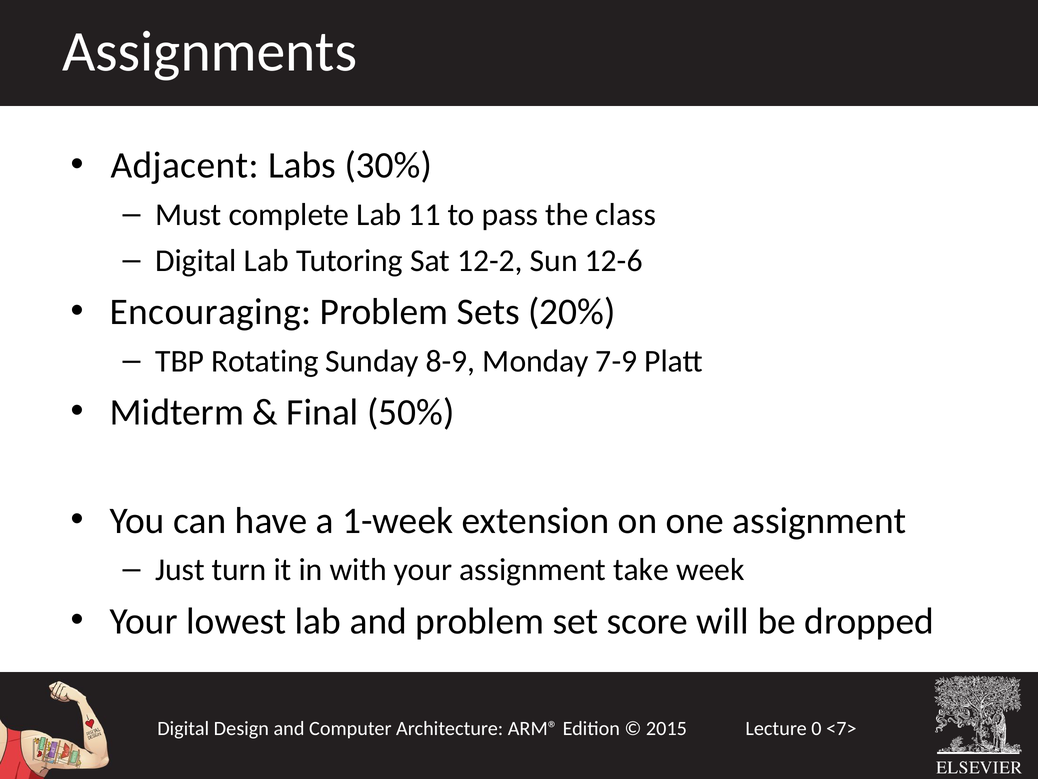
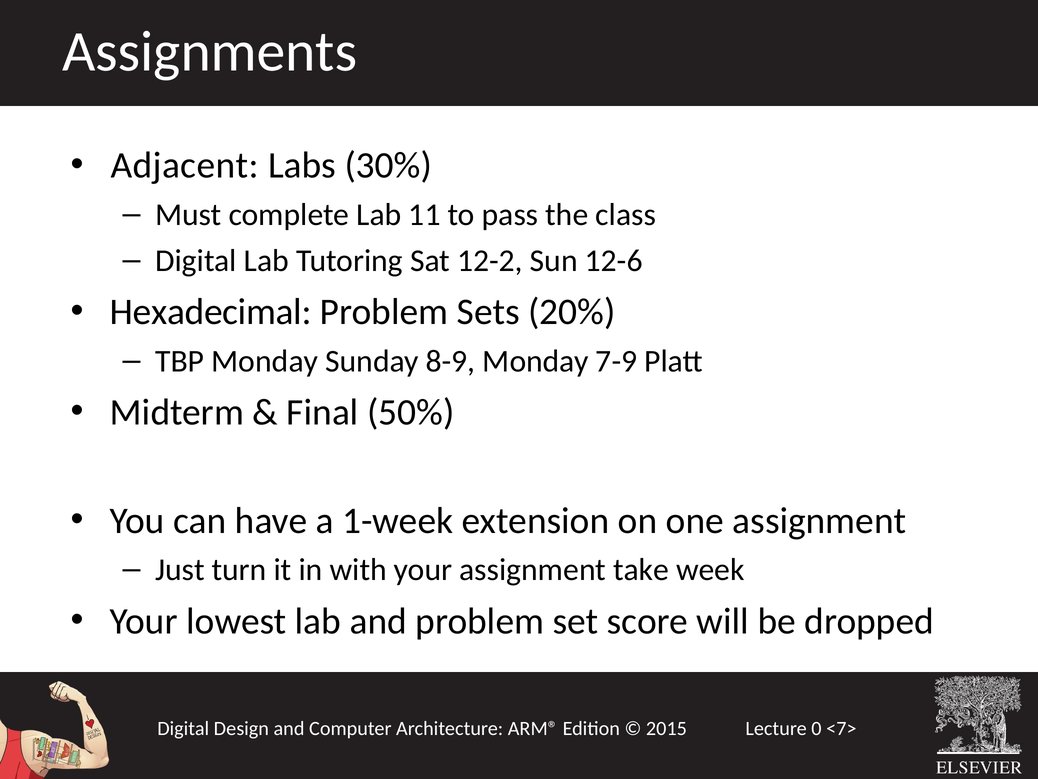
Encouraging: Encouraging -> Hexadecimal (211, 312)
TBP Rotating: Rotating -> Monday (265, 361)
